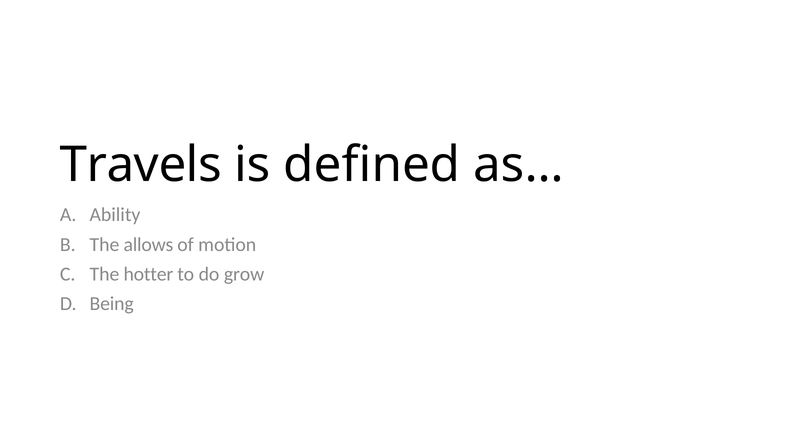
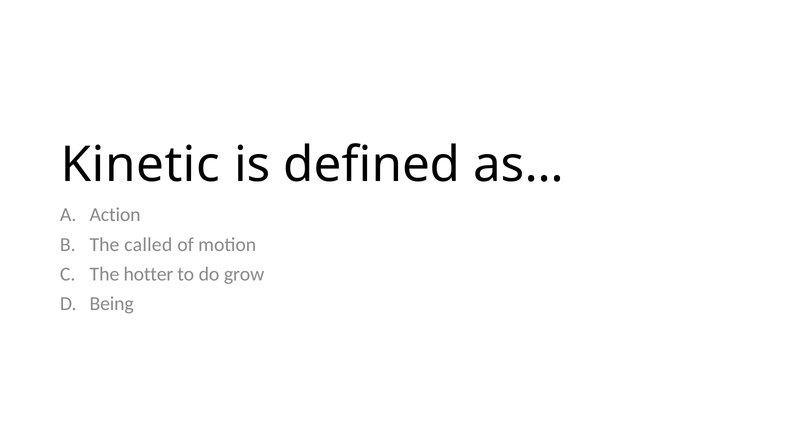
Travels: Travels -> Kinetic (140, 165)
Ability: Ability -> Action (115, 215)
allows: allows -> called (148, 245)
